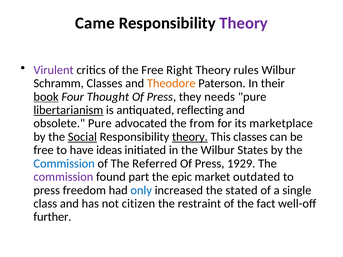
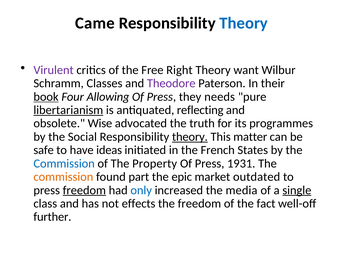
Theory colour: purple -> blue (244, 23)
rules: rules -> want (246, 70)
Theodore colour: orange -> purple (171, 83)
Thought: Thought -> Allowing (108, 97)
obsolete Pure: Pure -> Wise (100, 124)
from: from -> truth (202, 124)
marketplace: marketplace -> programmes (281, 124)
Social underline: present -> none (82, 137)
This classes: classes -> matter (250, 137)
free: free -> safe (44, 150)
the Wilbur: Wilbur -> French (218, 150)
Referred: Referred -> Property (155, 164)
1929: 1929 -> 1931 (241, 164)
commission colour: purple -> orange (63, 177)
freedom underline: none -> present (84, 190)
stated: stated -> media (242, 190)
single underline: none -> present (297, 190)
citizen: citizen -> effects (139, 204)
the restraint: restraint -> freedom (199, 204)
